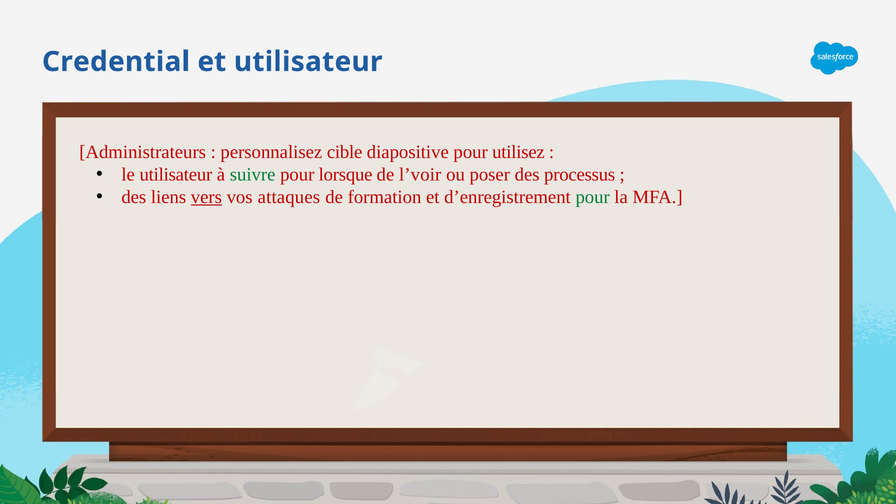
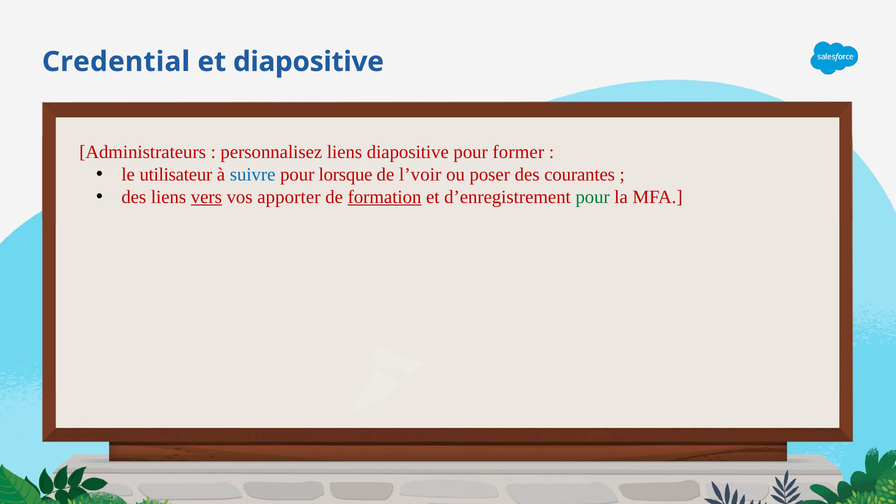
et utilisateur: utilisateur -> diapositive (308, 62)
personnalisez cible: cible -> liens (345, 152)
utilisez: utilisez -> former (518, 152)
suivre colour: green -> blue (253, 175)
processus: processus -> courantes (580, 175)
attaques: attaques -> apporter (289, 197)
formation underline: none -> present (385, 197)
